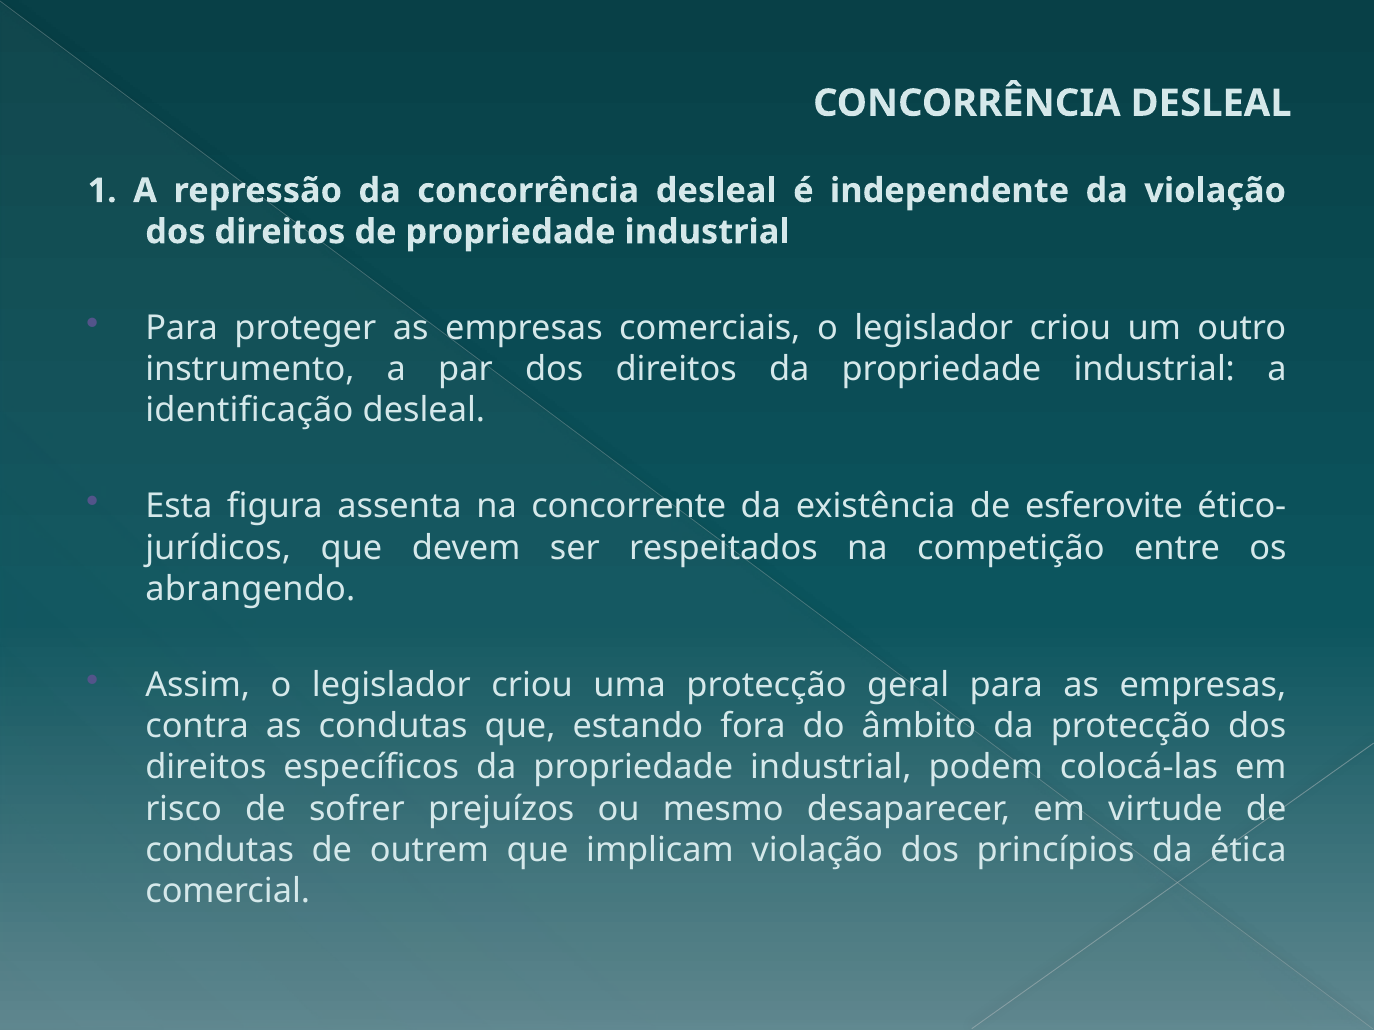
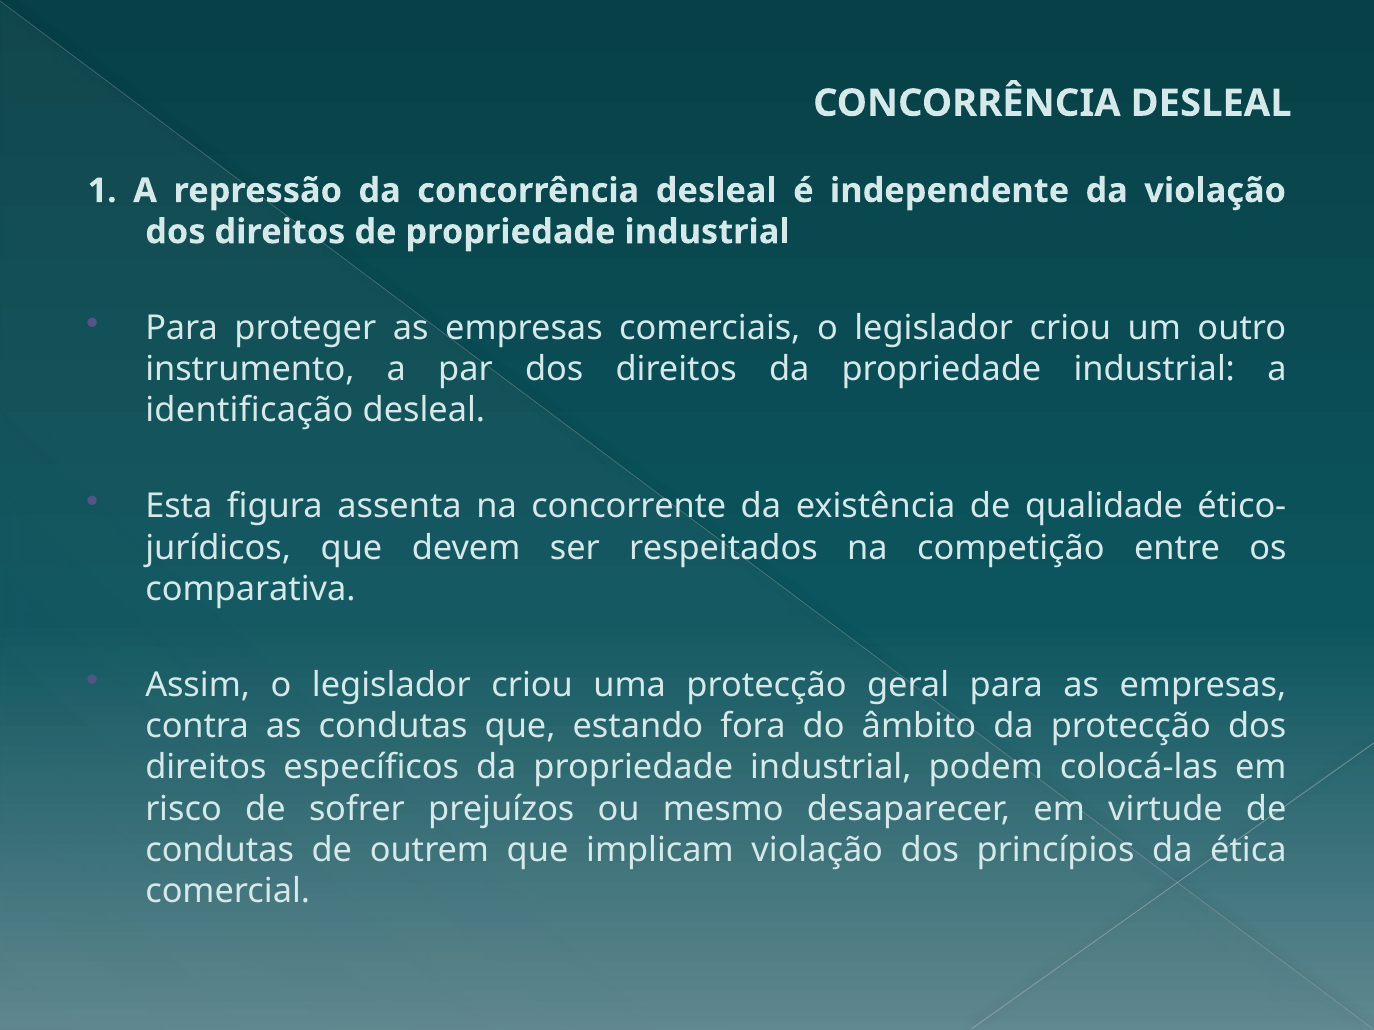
esferovite: esferovite -> qualidade (1104, 507)
abrangendo: abrangendo -> comparativa (250, 589)
